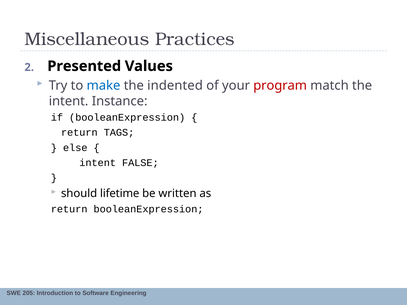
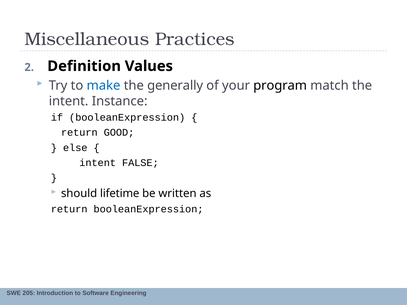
Presented: Presented -> Definition (84, 66)
indented: indented -> generally (175, 86)
program colour: red -> black (280, 86)
TAGS: TAGS -> GOOD (119, 133)
